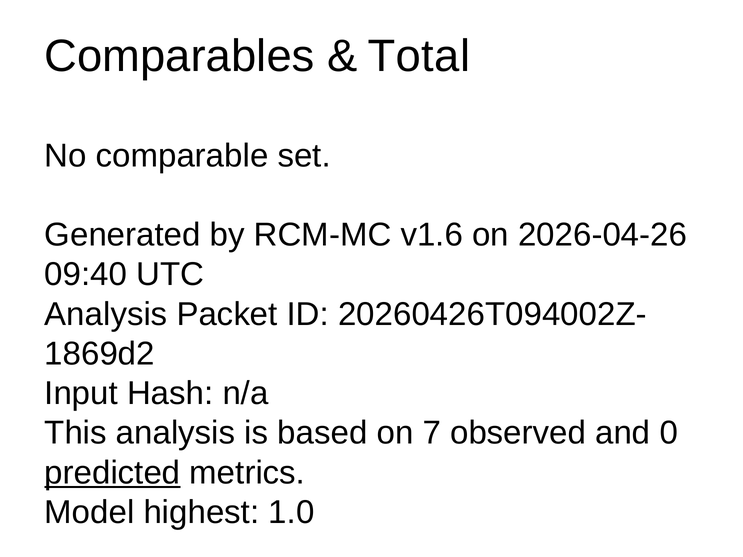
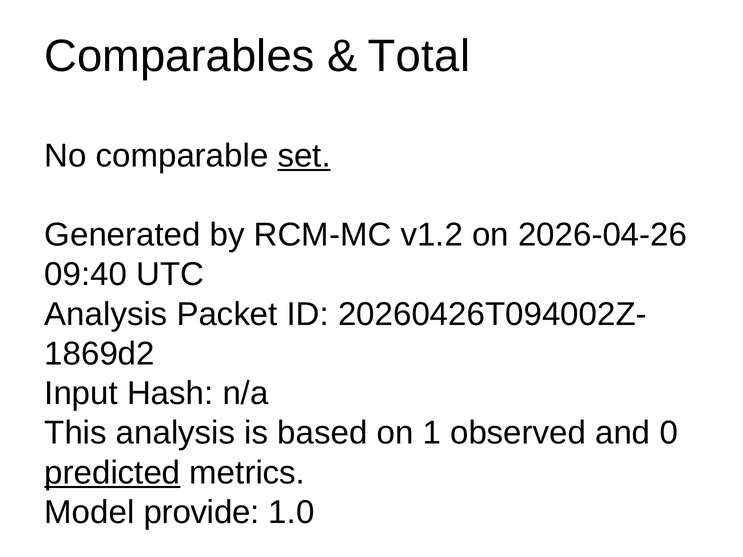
set underline: none -> present (304, 156)
v1.6: v1.6 -> v1.2 (432, 235)
7: 7 -> 1 (432, 433)
highest: highest -> provide (202, 513)
